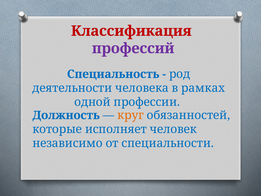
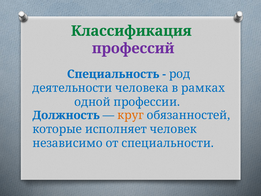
Классификация colour: red -> green (131, 31)
